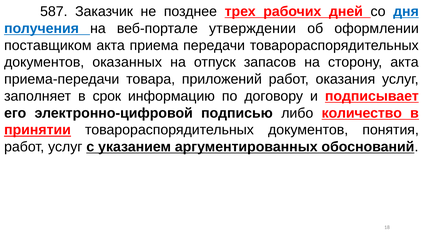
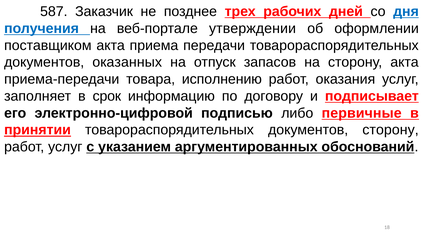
приложений: приложений -> исполнению (222, 79)
количество: количество -> первичные (362, 113)
документов понятия: понятия -> сторону (391, 130)
